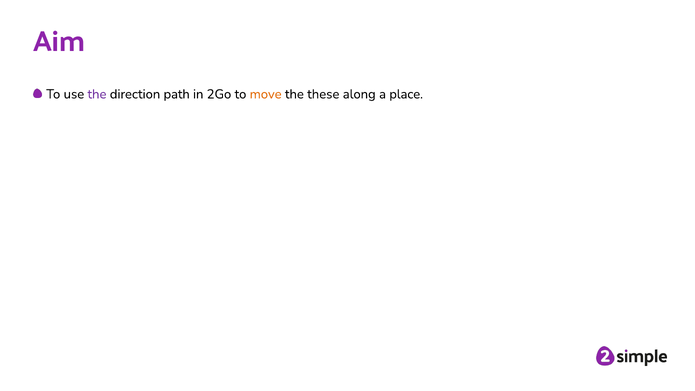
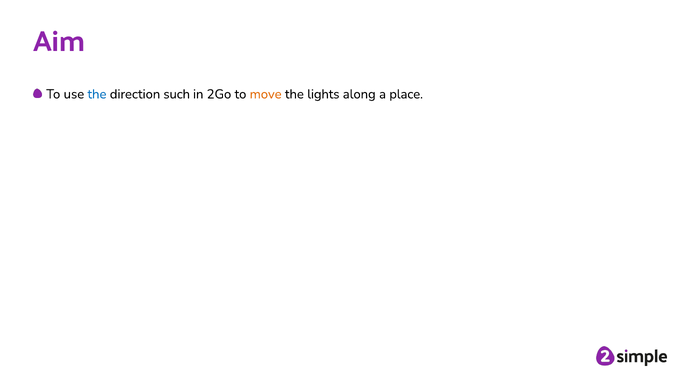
the colour: purple -> blue (97, 94)
path: path -> such (177, 94)
these: these -> lights (323, 94)
